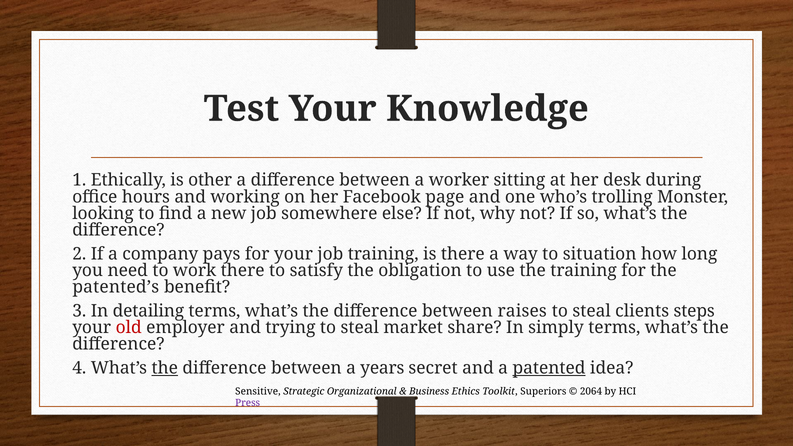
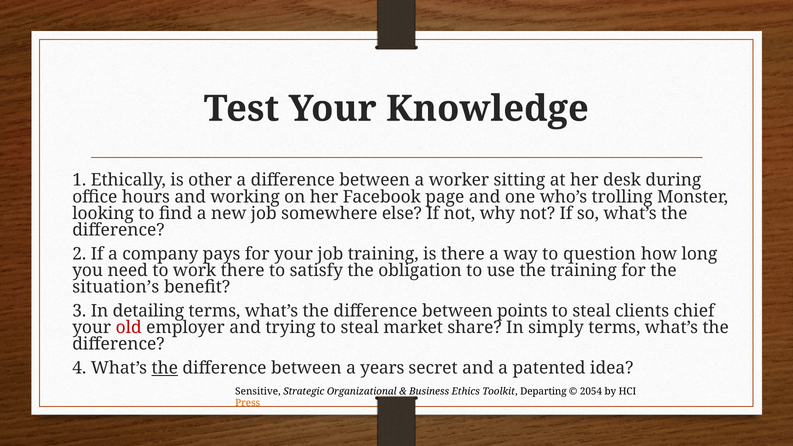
situation: situation -> question (600, 254)
patented’s: patented’s -> situation’s (116, 287)
raises: raises -> points (522, 311)
steps: steps -> chief (694, 311)
patented underline: present -> none (549, 368)
Superiors: Superiors -> Departing (543, 391)
2064: 2064 -> 2054 (591, 391)
Press colour: purple -> orange (248, 403)
